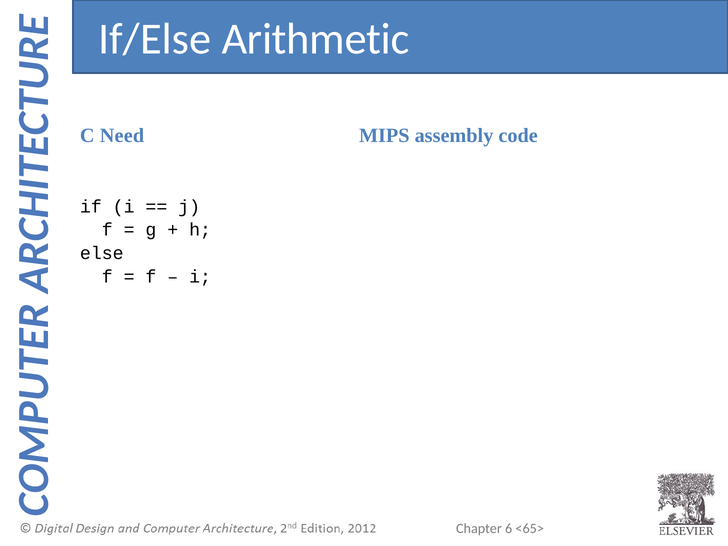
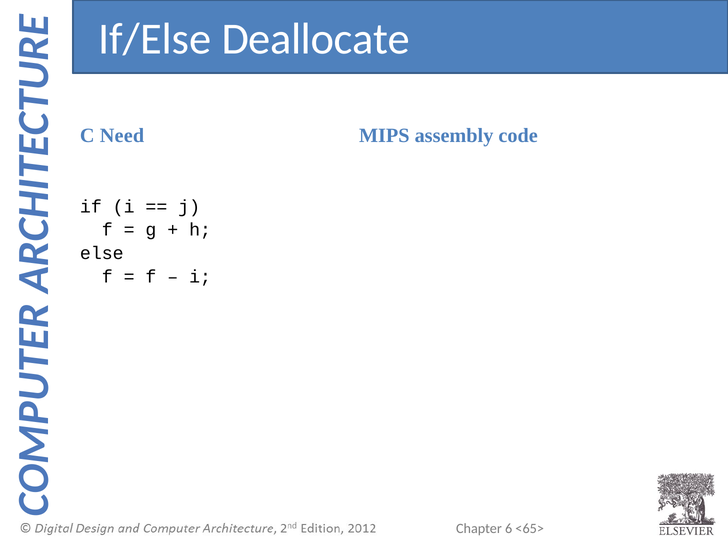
Arithmetic: Arithmetic -> Deallocate (316, 39)
